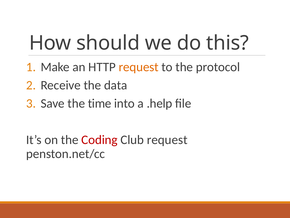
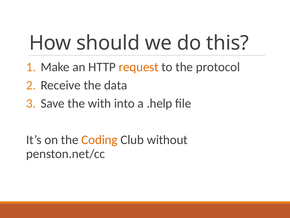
time: time -> with (100, 103)
Coding colour: red -> orange (100, 140)
Club request: request -> without (167, 140)
